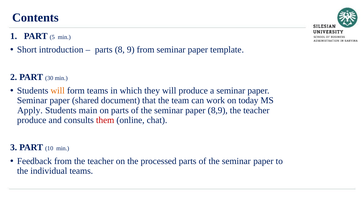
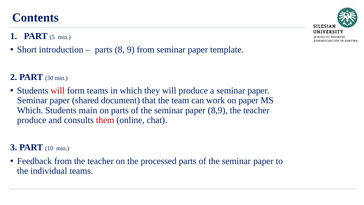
will colour: orange -> red (58, 91)
on today: today -> paper (248, 100)
Apply: Apply -> Which (30, 110)
